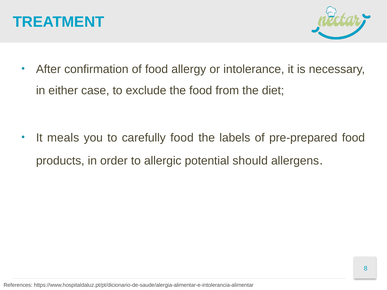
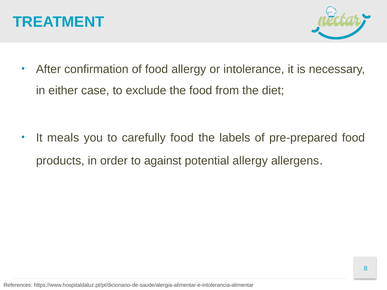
allergic: allergic -> against (163, 161)
potential should: should -> allergy (250, 161)
